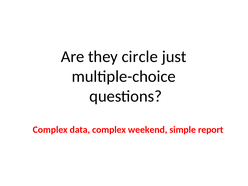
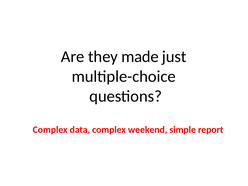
circle: circle -> made (140, 57)
